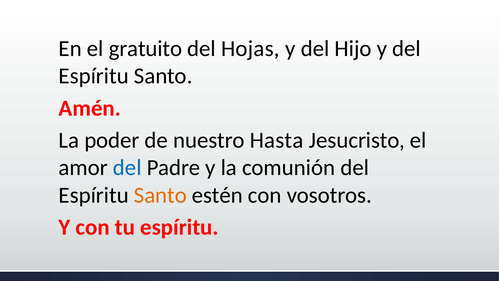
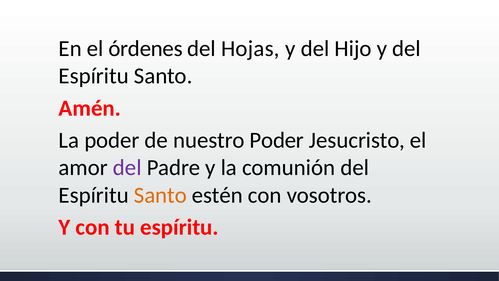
gratuito: gratuito -> órdenes (146, 49)
nuestro Hasta: Hasta -> Poder (277, 140)
del colour: blue -> purple (127, 168)
